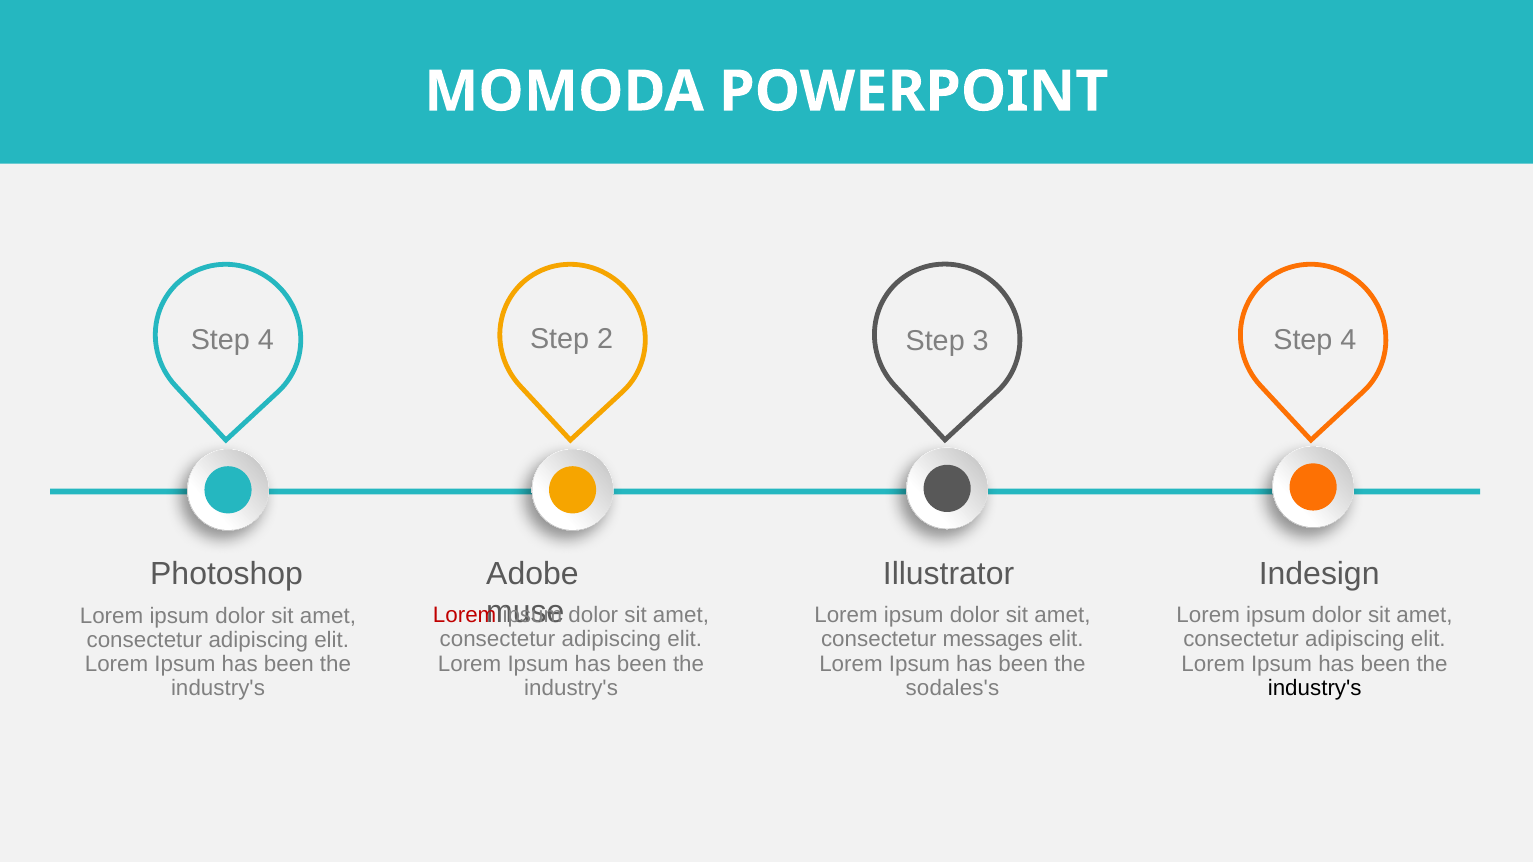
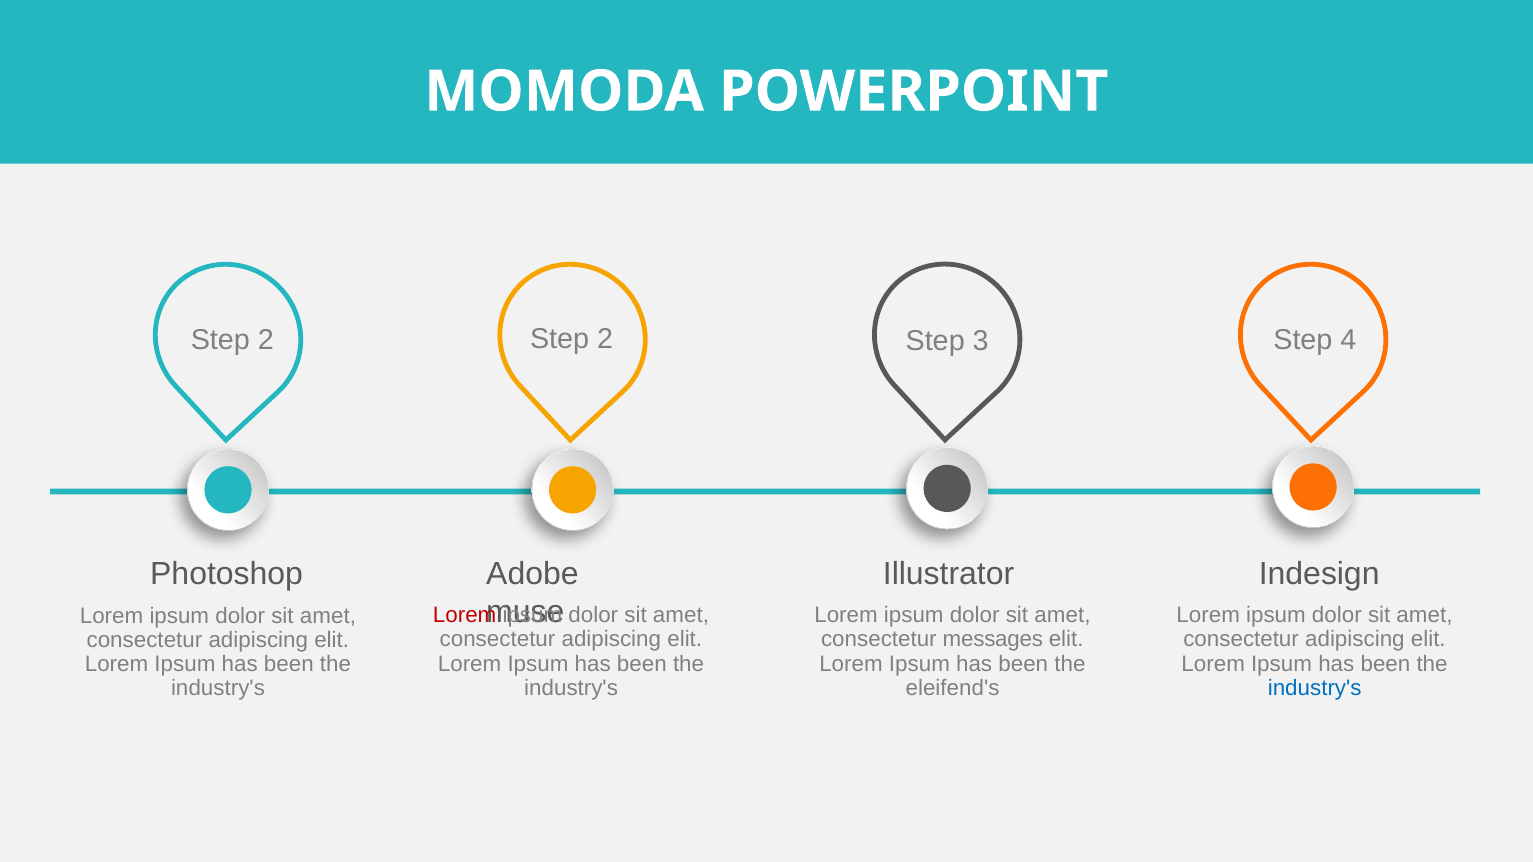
4: 4 -> 2 (266, 341)
sodales's: sodales's -> eleifend's (953, 688)
industry's colour: black -> blue (1315, 688)
